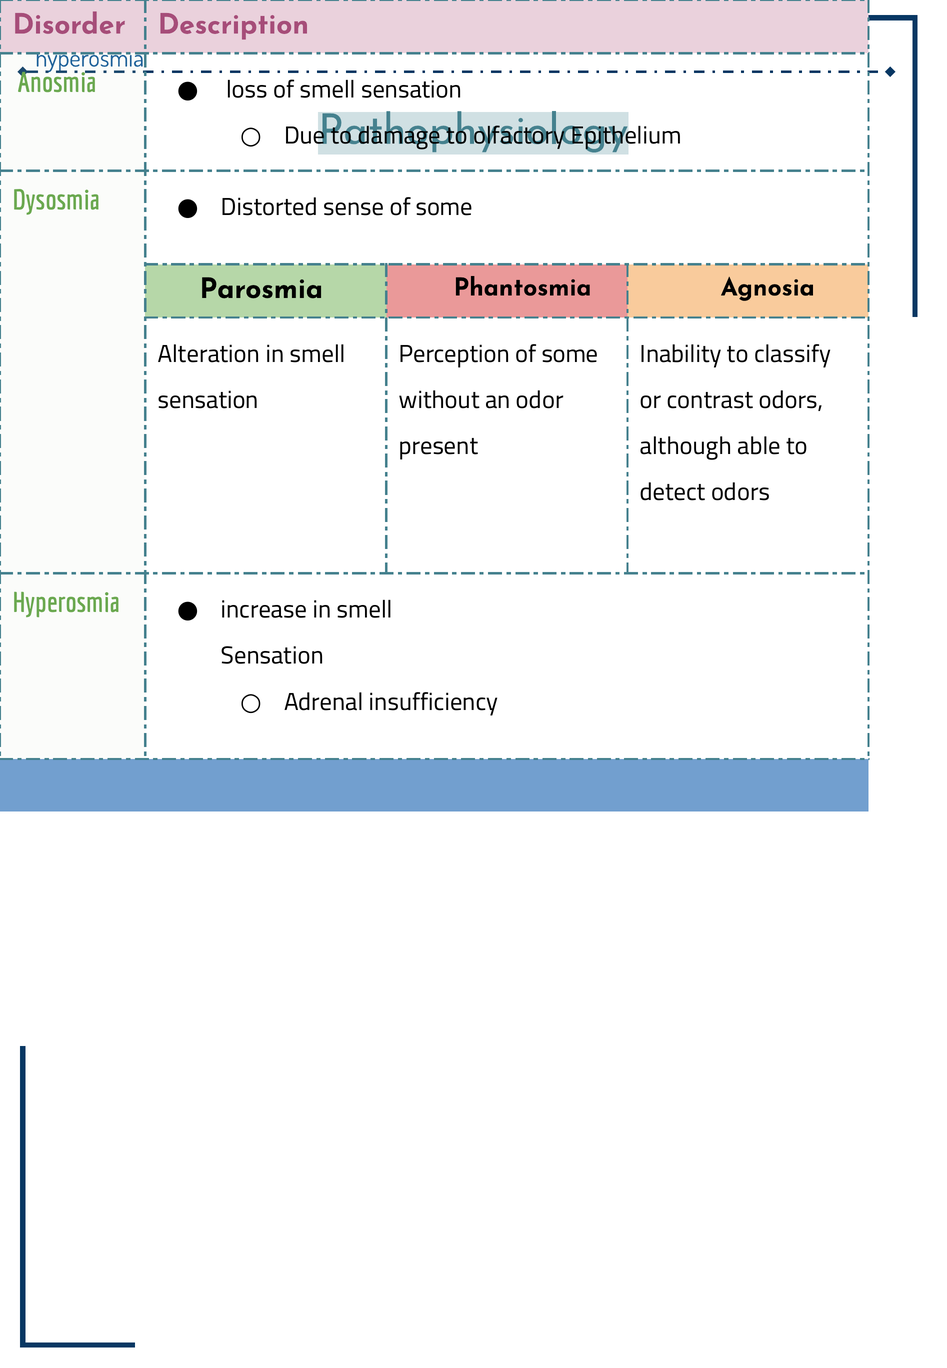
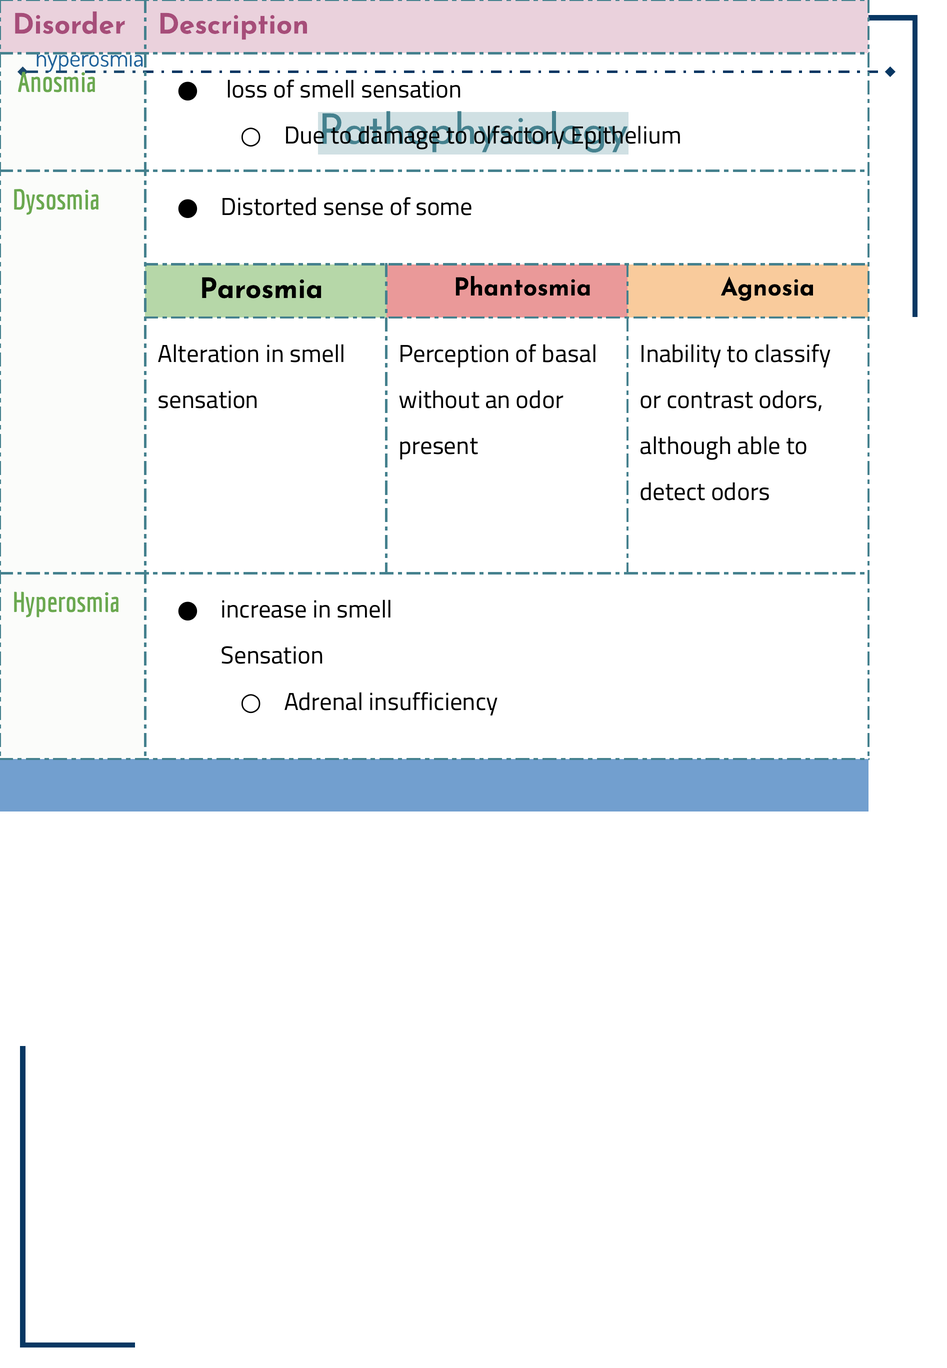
Perception of some: some -> basal (570, 354)
